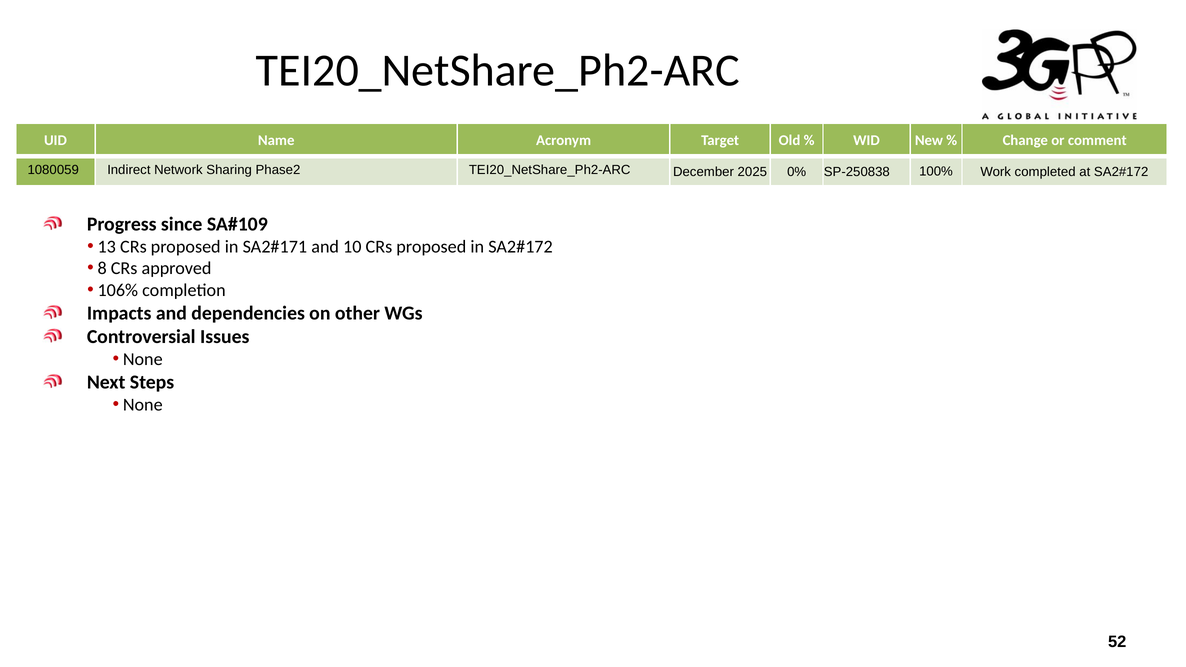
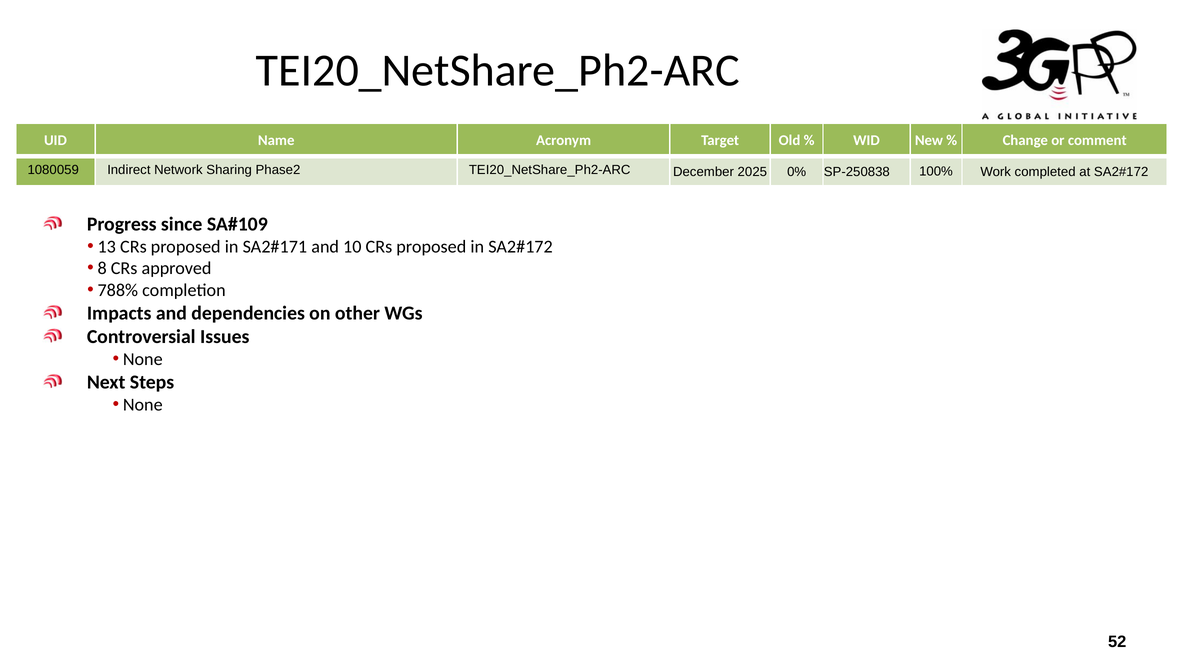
106%: 106% -> 788% (118, 290)
